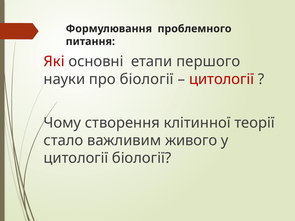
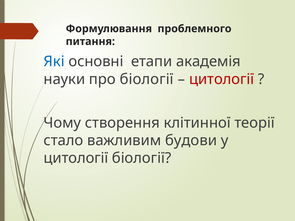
Які colour: red -> blue (54, 62)
першого: першого -> академія (208, 62)
живого: живого -> будови (191, 141)
